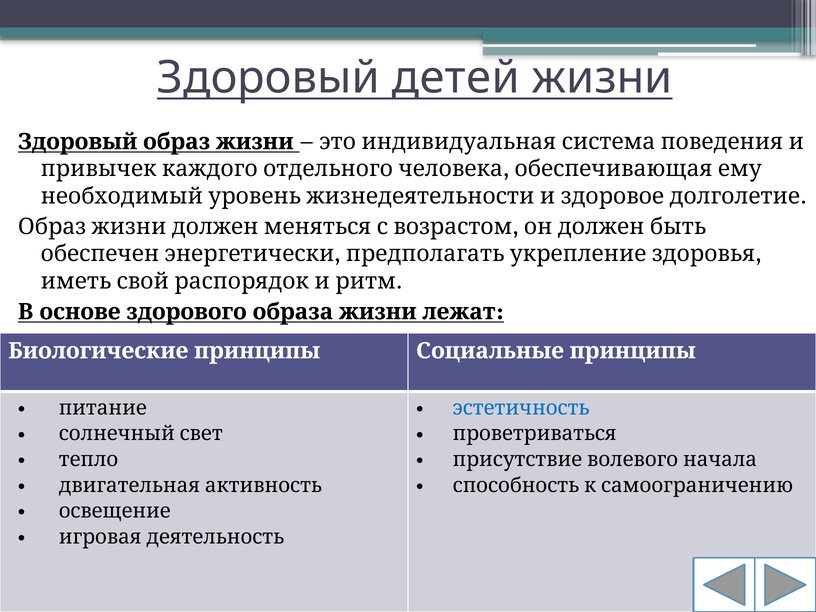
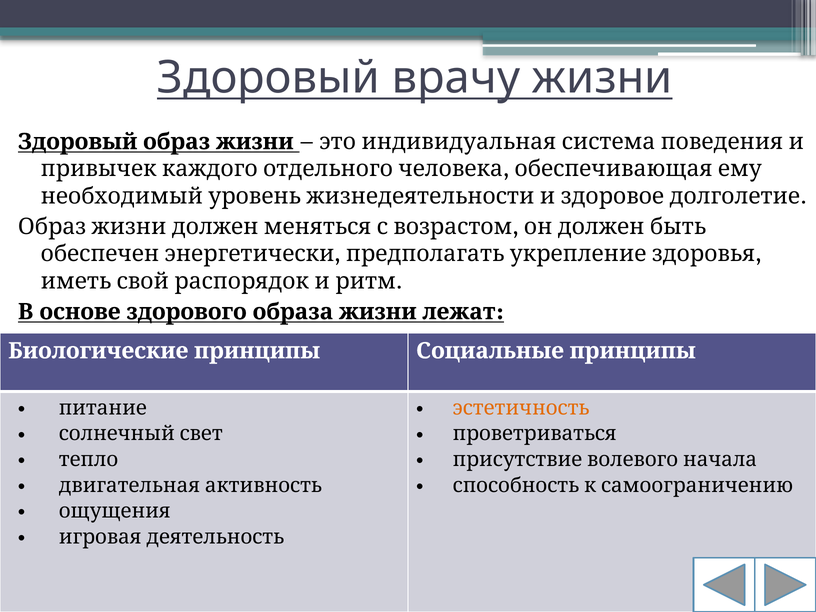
детей: детей -> врачу (456, 78)
эстетичность colour: blue -> orange (521, 408)
освещение: освещение -> ощущения (115, 511)
